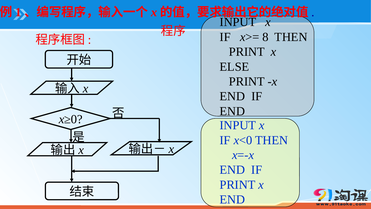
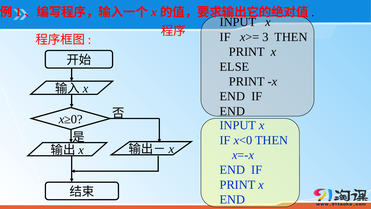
8: 8 -> 3 (265, 37)
